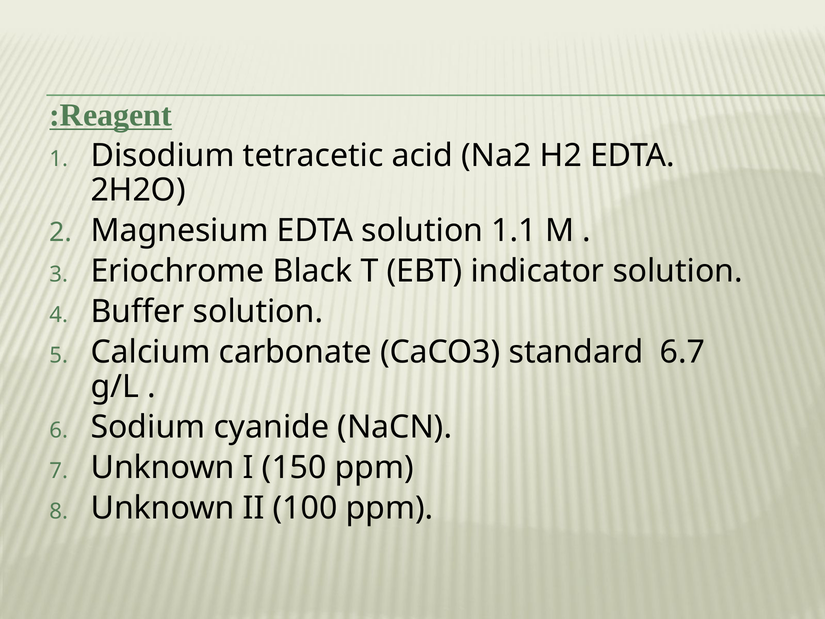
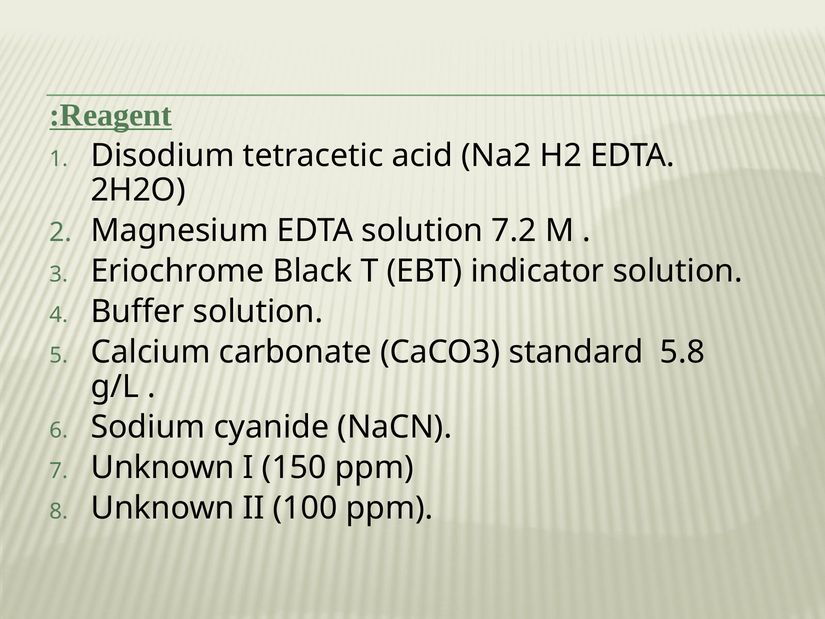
1.1: 1.1 -> 7.2 (514, 231)
6.7: 6.7 -> 5.8 (683, 352)
